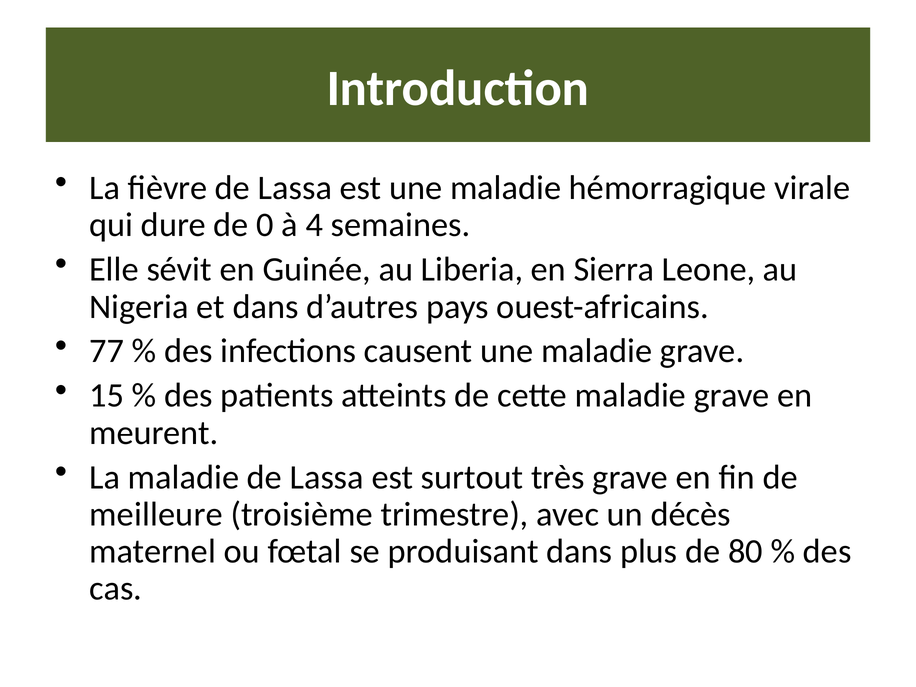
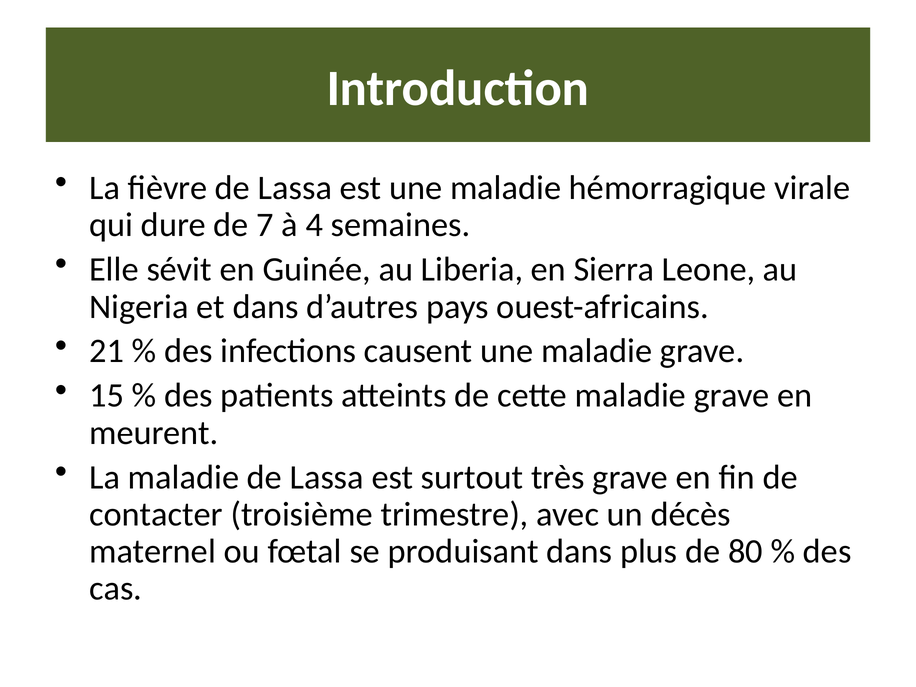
0: 0 -> 7 (265, 225)
77: 77 -> 21 (107, 351)
meilleure: meilleure -> contacter (156, 514)
